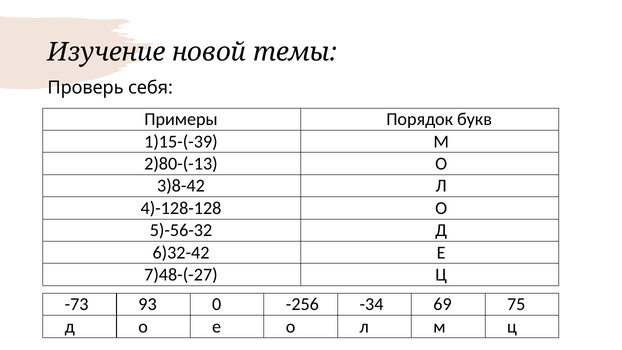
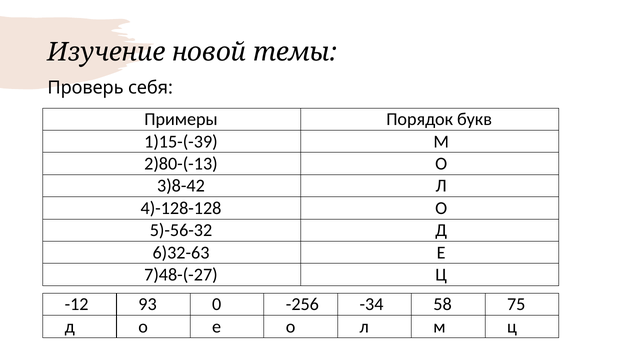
6)32-42: 6)32-42 -> 6)32-63 (181, 252)
-73: -73 -> -12 (77, 304)
69: 69 -> 58 (443, 304)
